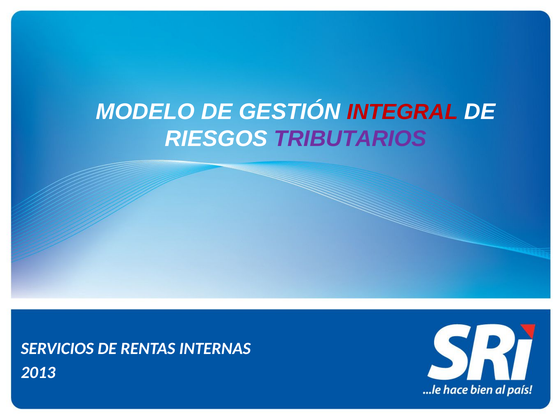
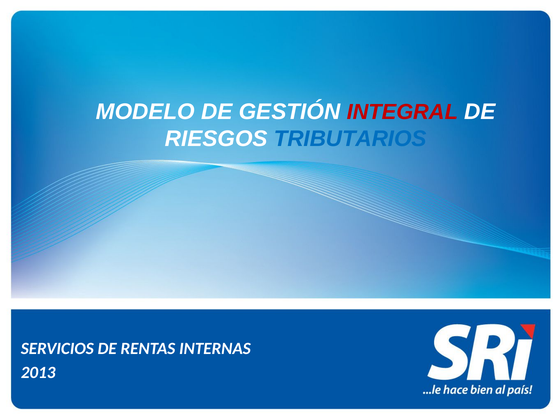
TRIBUTARIOS colour: purple -> blue (350, 139)
